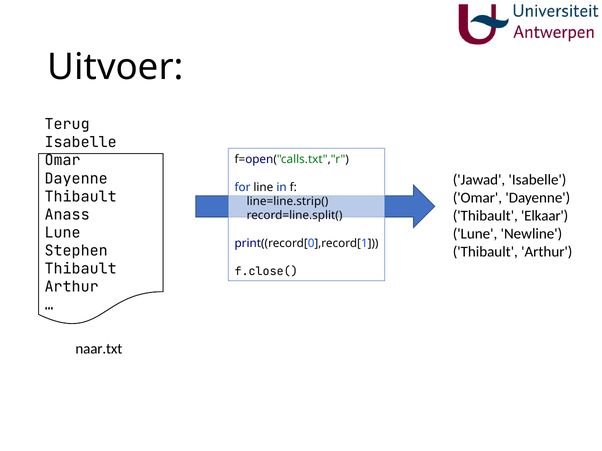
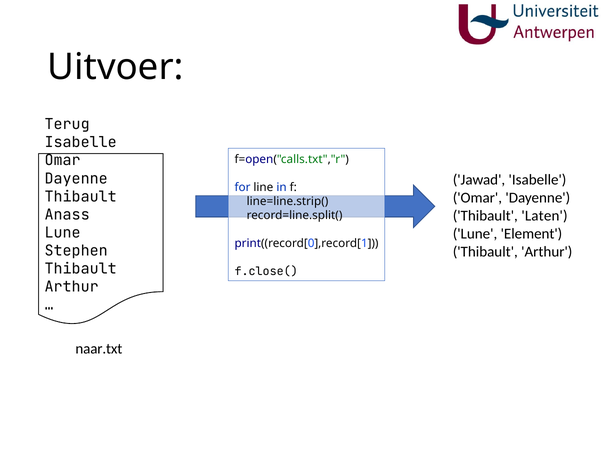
Elkaar: Elkaar -> Laten (545, 216)
Newline: Newline -> Element (531, 234)
